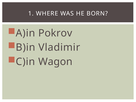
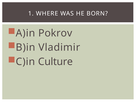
Wagon: Wagon -> Culture (55, 62)
